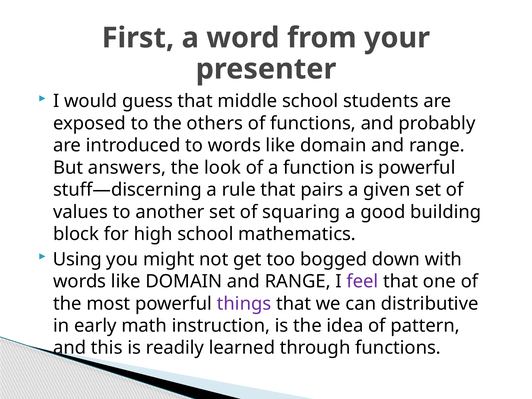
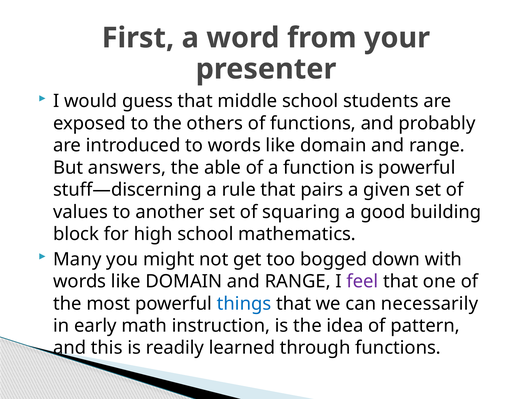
look: look -> able (223, 168)
Using: Using -> Many (77, 259)
things colour: purple -> blue (244, 304)
distributive: distributive -> necessarily (430, 304)
